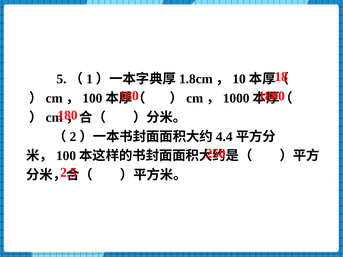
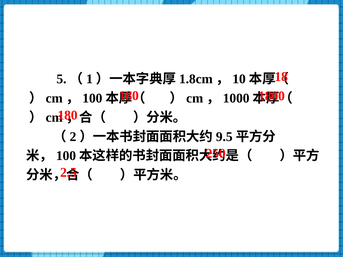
4.4: 4.4 -> 9.5 (224, 137)
